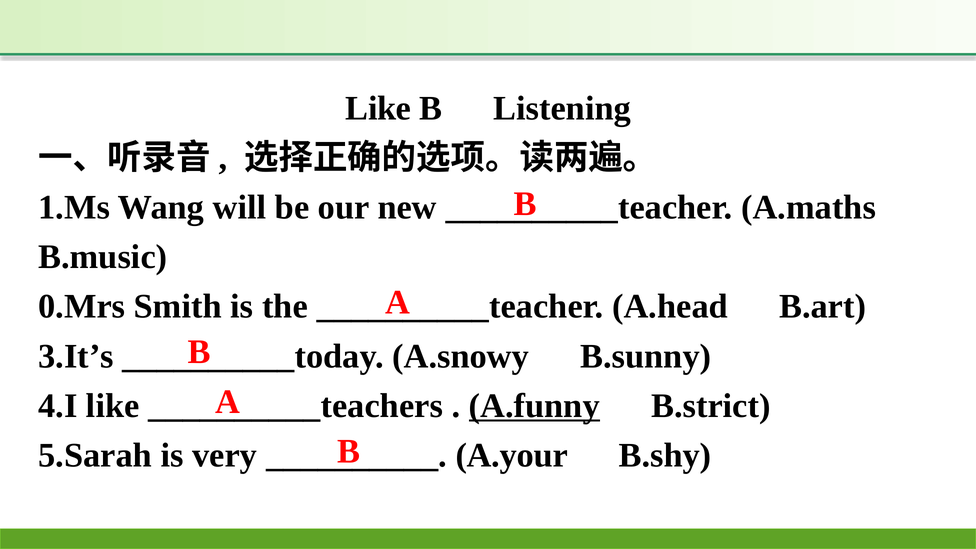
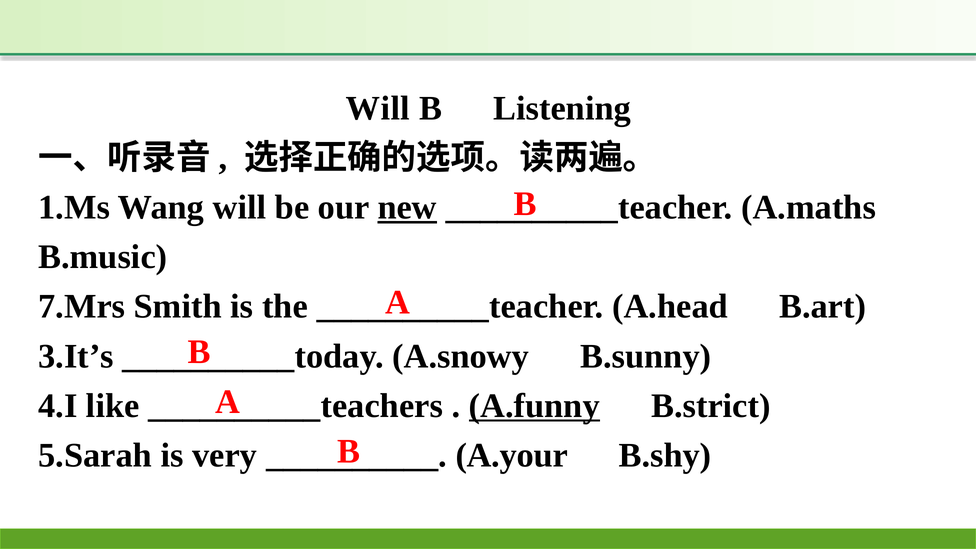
Like: Like -> Will (378, 108)
new underline: none -> present (407, 207)
0.Mrs: 0.Mrs -> 7.Mrs (82, 307)
